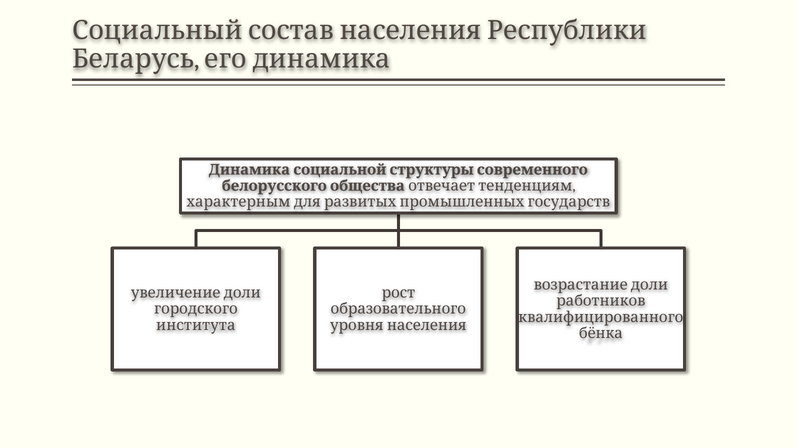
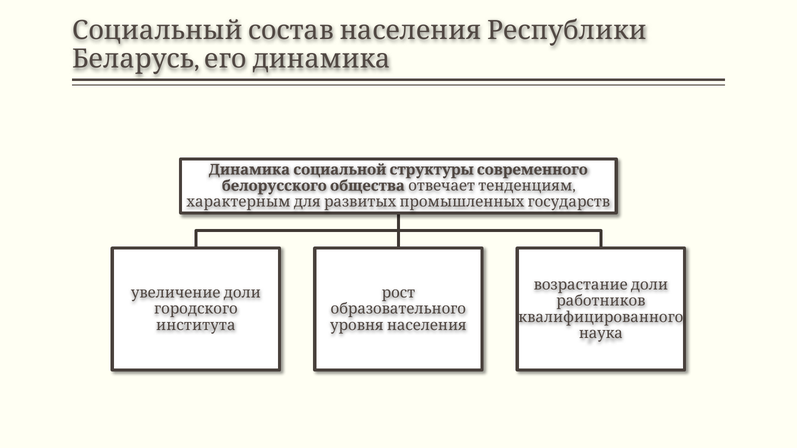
бёнка: бёнка -> наука (601, 333)
